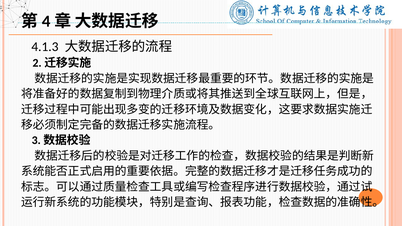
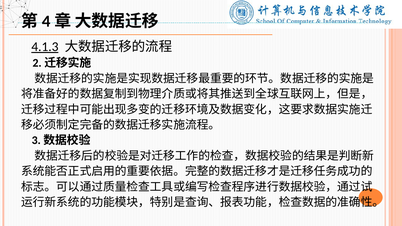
4.1.3 underline: none -> present (45, 47)
